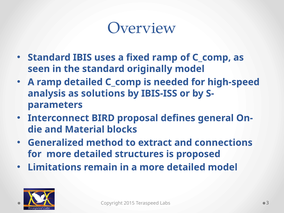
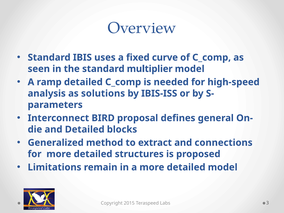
fixed ramp: ramp -> curve (165, 57)
originally: originally -> multiplier (150, 69)
and Material: Material -> Detailed (85, 129)
